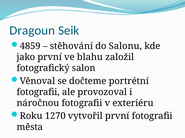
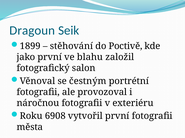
4859: 4859 -> 1899 (30, 46)
Salonu: Salonu -> Poctivě (125, 46)
dočteme: dočteme -> čestným (88, 81)
1270: 1270 -> 6908 (55, 117)
